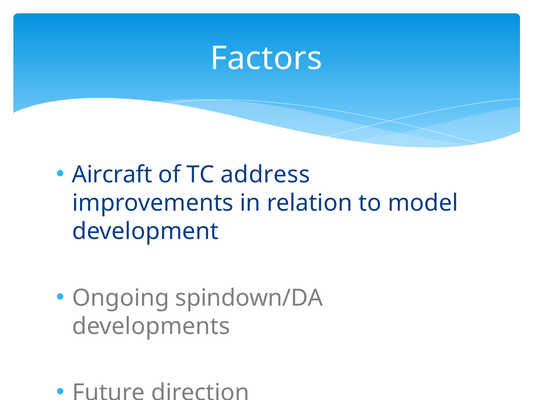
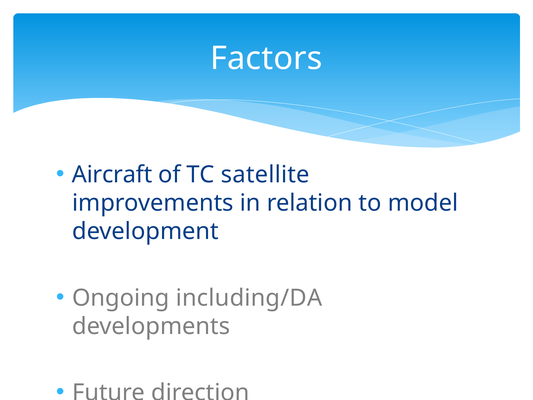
address: address -> satellite (265, 174)
spindown/DA: spindown/DA -> including/DA (249, 298)
